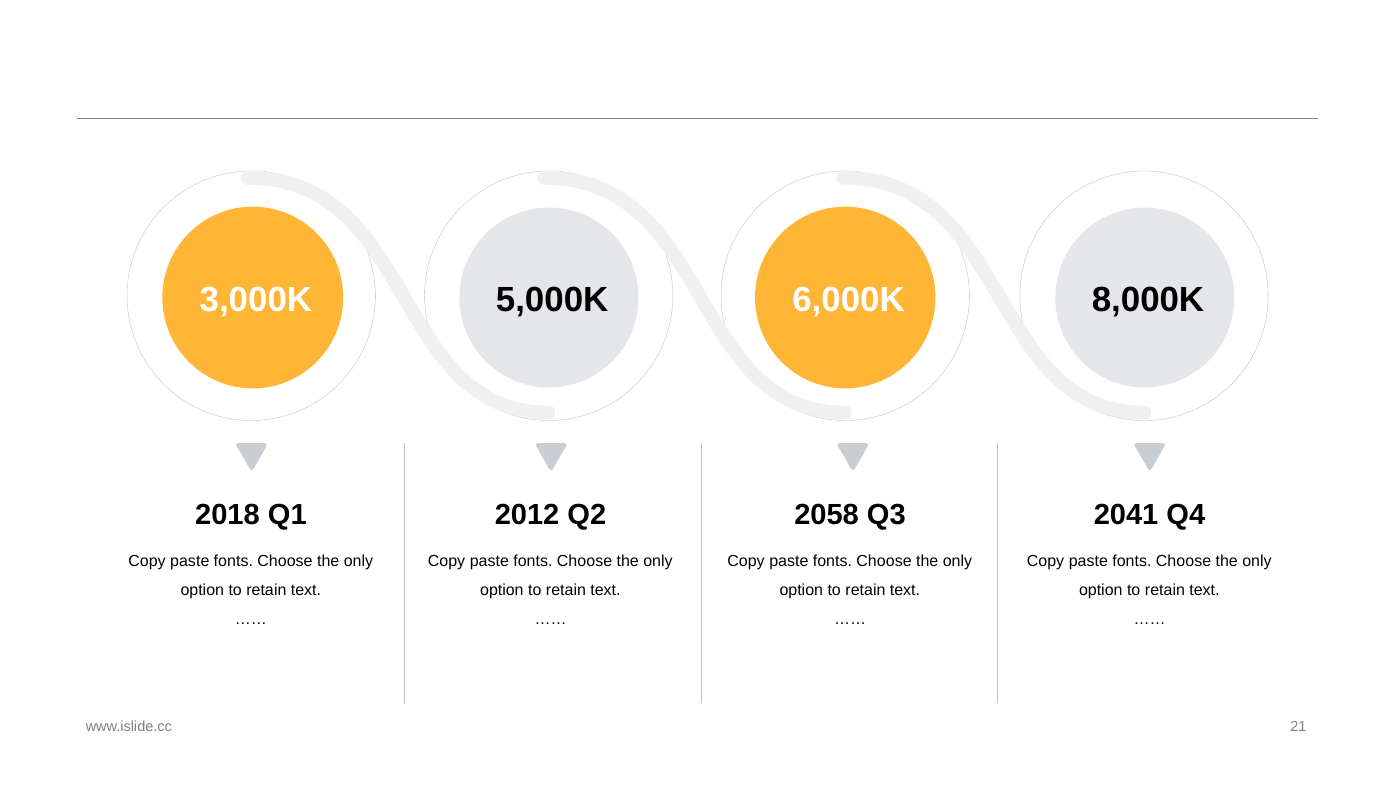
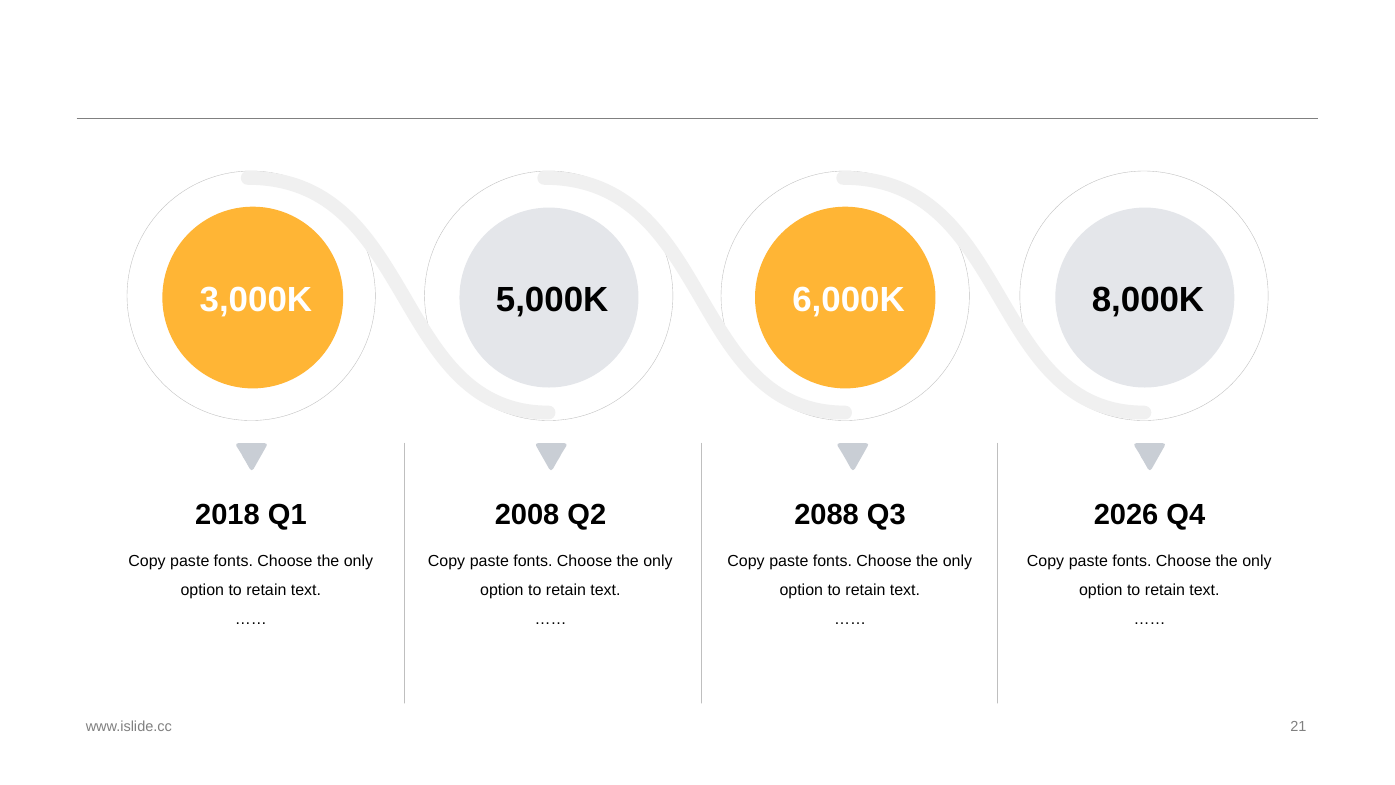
2012: 2012 -> 2008 (527, 515)
2058: 2058 -> 2088 (827, 515)
2041: 2041 -> 2026 (1126, 515)
